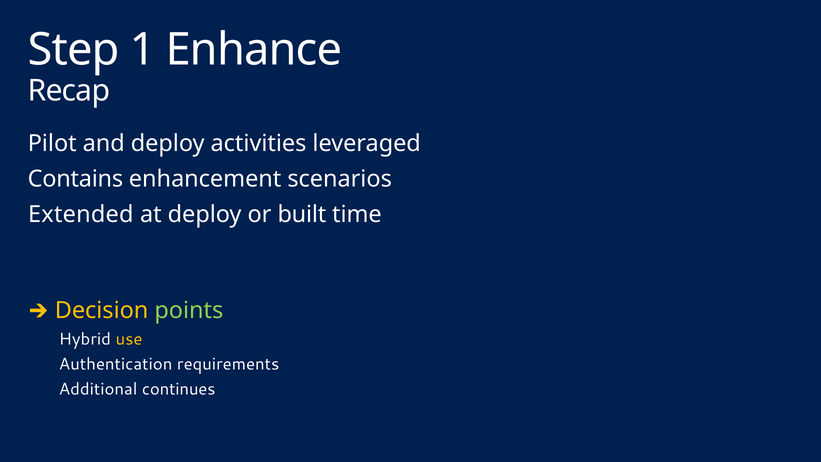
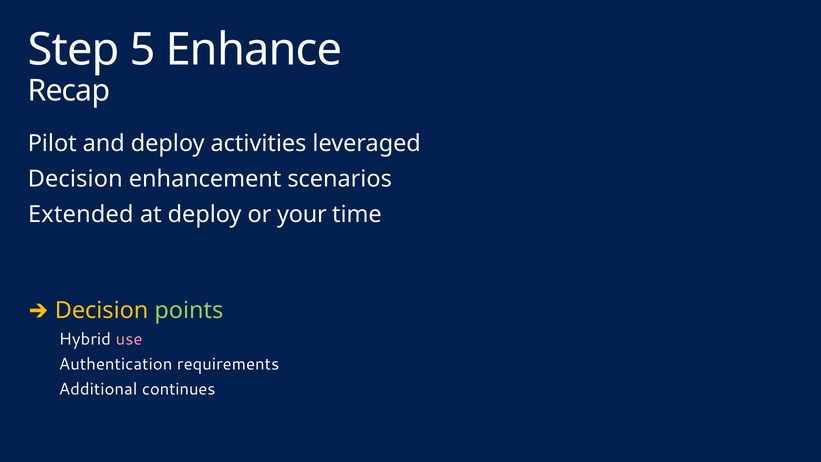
1: 1 -> 5 (143, 50)
Contains: Contains -> Decision (75, 179)
built: built -> your (302, 214)
use colour: yellow -> pink (129, 339)
